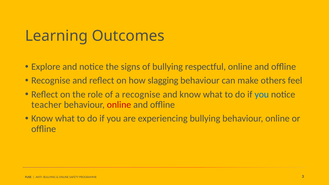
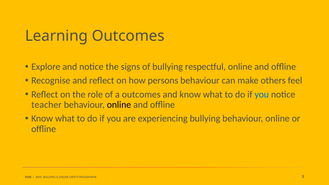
slagging: slagging -> persons (163, 81)
a recognise: recognise -> outcomes (141, 94)
online colour: red -> black (119, 105)
